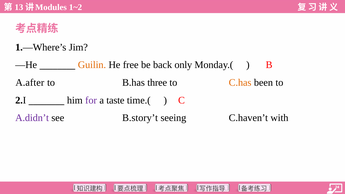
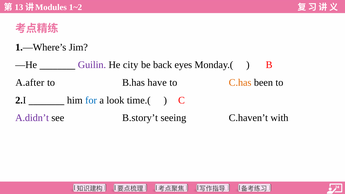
Guilin colour: orange -> purple (92, 65)
free: free -> city (131, 65)
only: only -> eyes (183, 65)
three: three -> have (157, 83)
for colour: purple -> blue (91, 100)
taste: taste -> look (115, 100)
